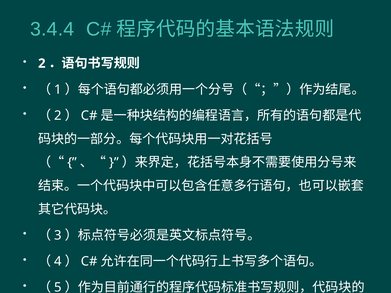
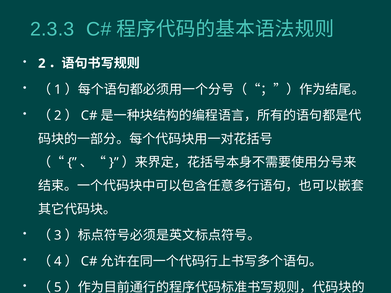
3.4.4: 3.4.4 -> 2.3.3 (52, 29)
